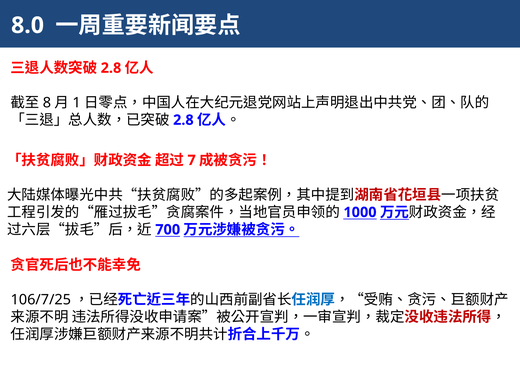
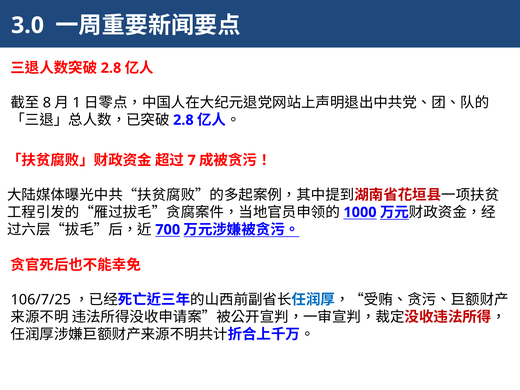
8.0: 8.0 -> 3.0 (28, 25)
